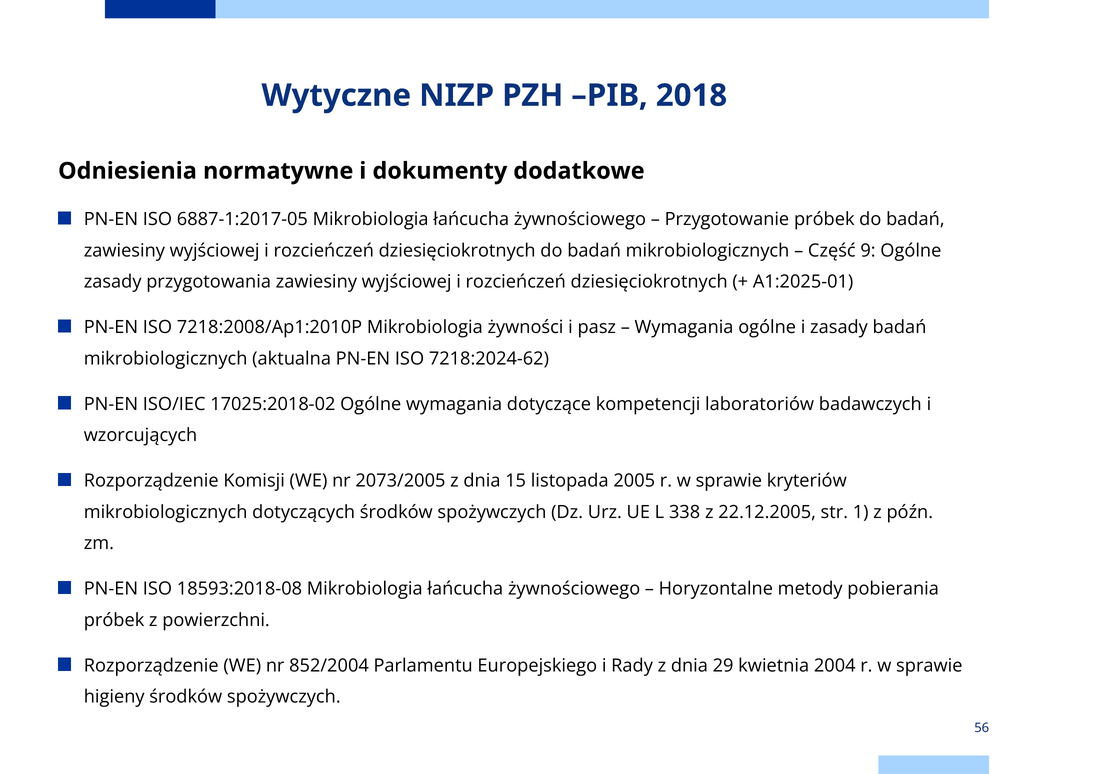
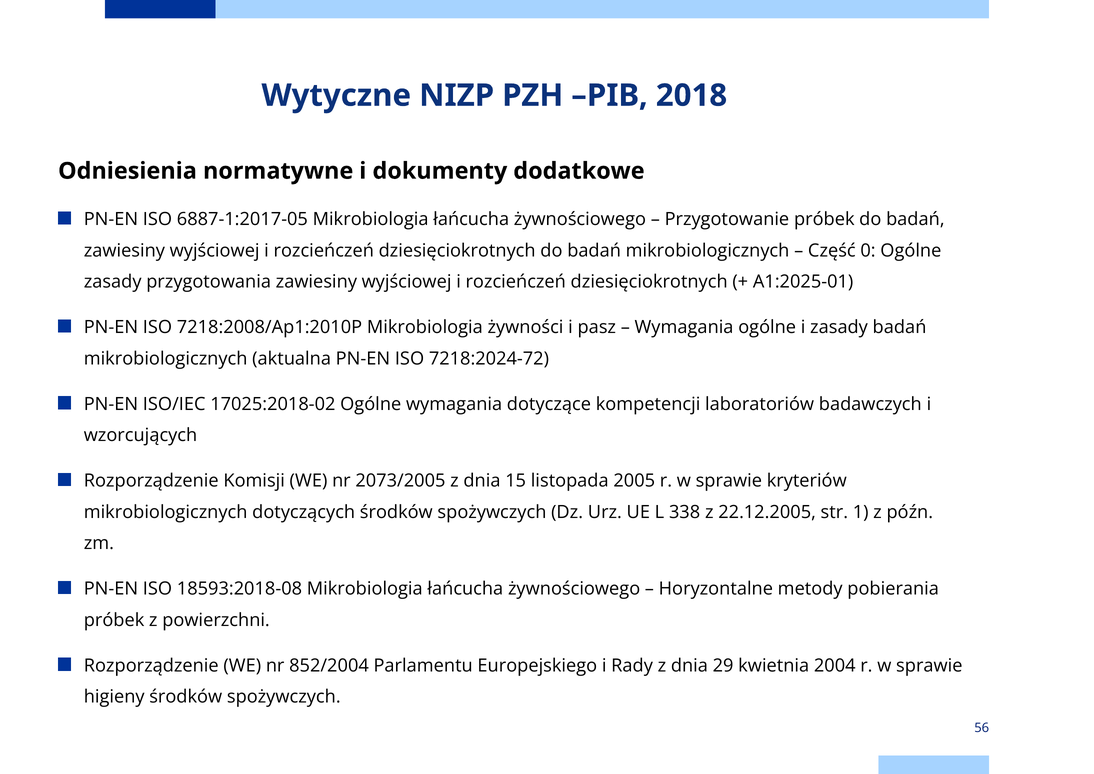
9: 9 -> 0 (868, 250)
7218:2024-62: 7218:2024-62 -> 7218:2024-72 (489, 358)
